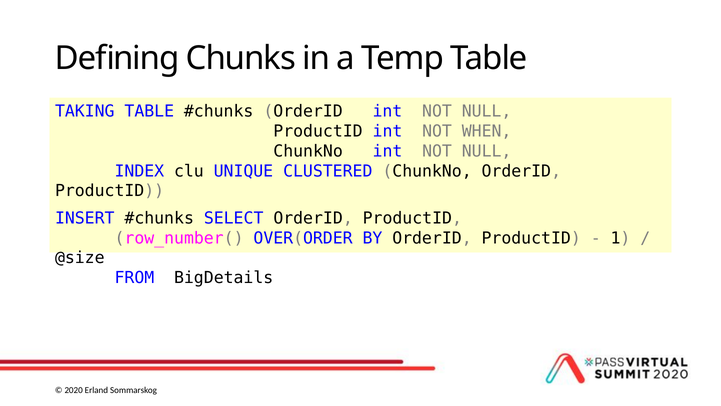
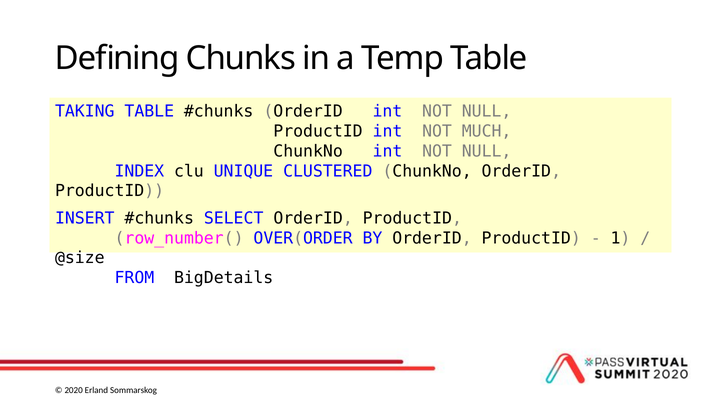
WHEN: WHEN -> MUCH (487, 131)
